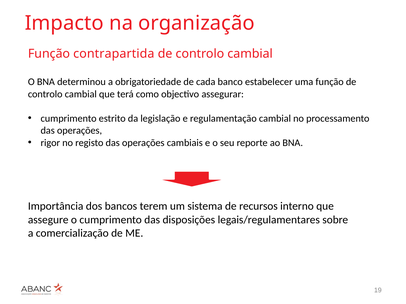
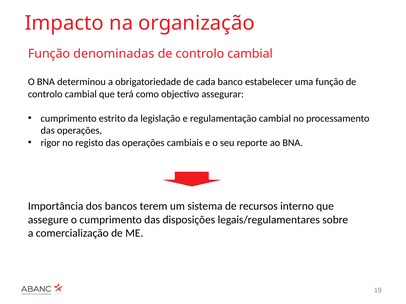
contrapartida: contrapartida -> denominadas (114, 54)
